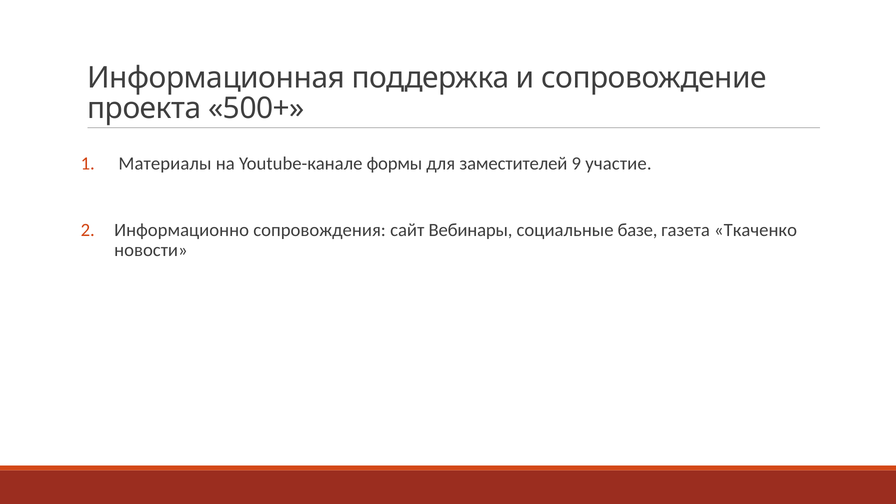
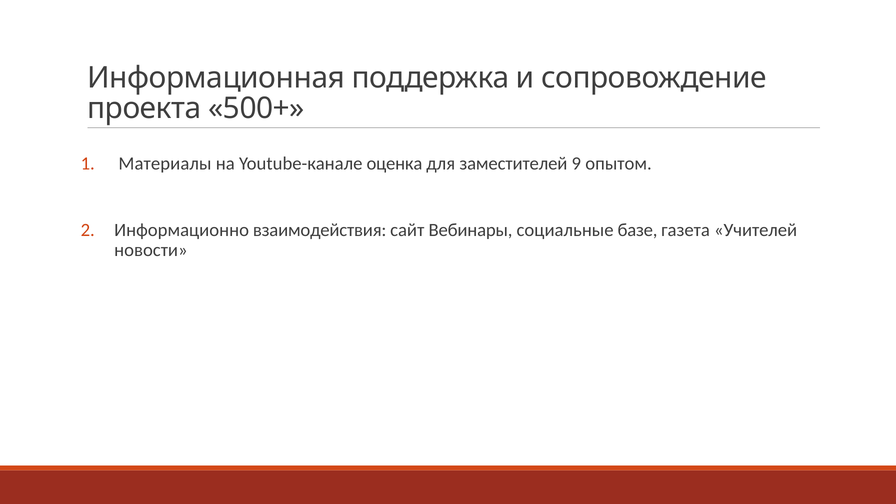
формы: формы -> оценка (394, 164)
участие: участие -> опытом (619, 164)
сопровождения: сопровождения -> взаимодействия (320, 230)
Ткаченко: Ткаченко -> Учителей (756, 230)
